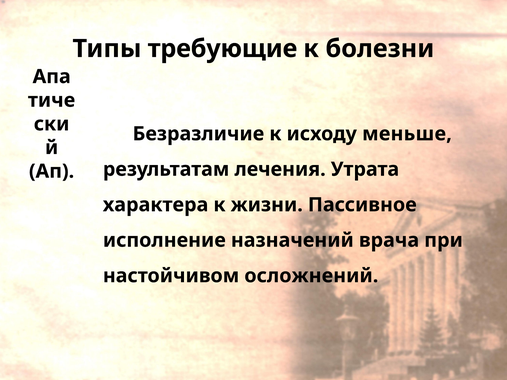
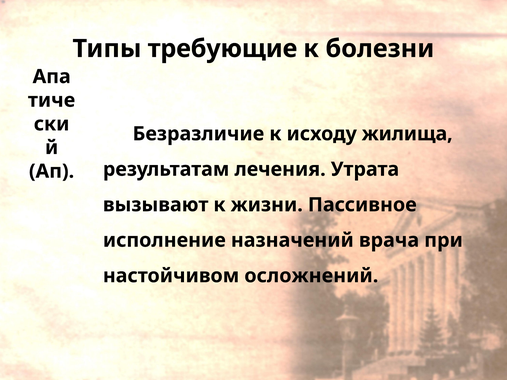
меньше: меньше -> жилища (407, 134)
характера: характера -> вызывают (156, 205)
